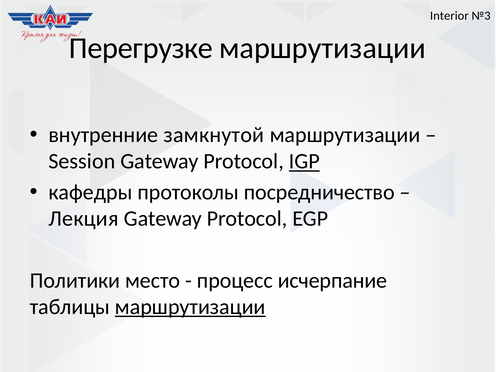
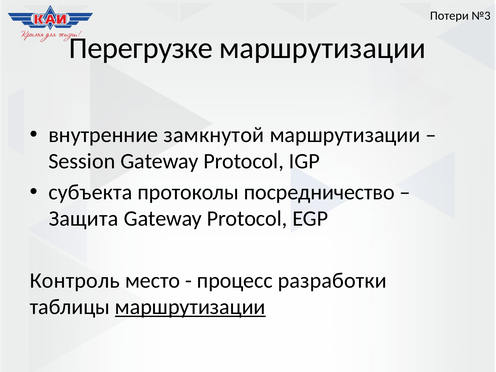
Interior: Interior -> Потери (449, 16)
IGP underline: present -> none (304, 161)
кафедры: кафедры -> субъекта (90, 192)
Лекция: Лекция -> Защита (84, 219)
Политики: Политики -> Контроль (75, 280)
исчерпание: исчерпание -> разработки (332, 280)
